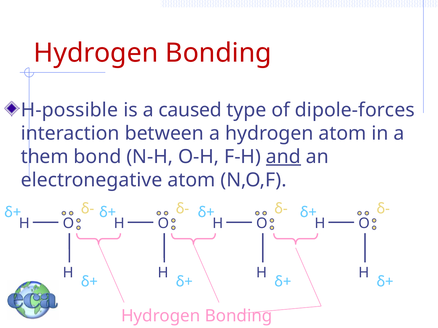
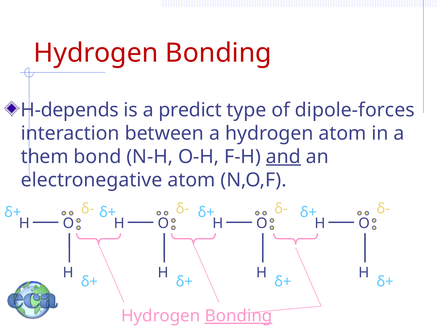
H-possible: H-possible -> H-depends (70, 110)
caused: caused -> predict (190, 110)
Bonding underline: none -> present (239, 316)
